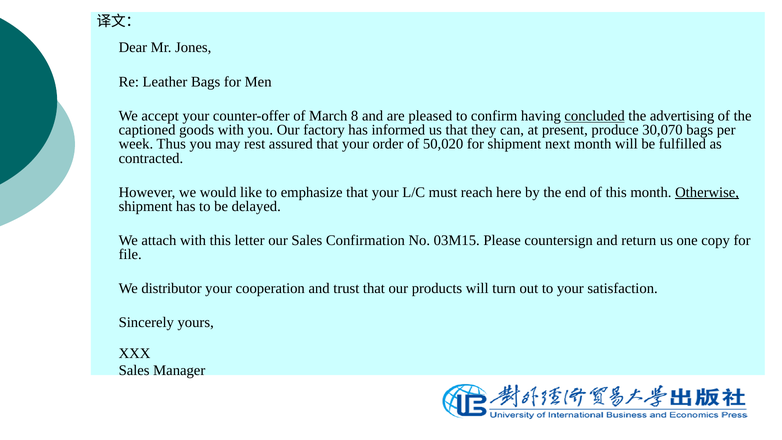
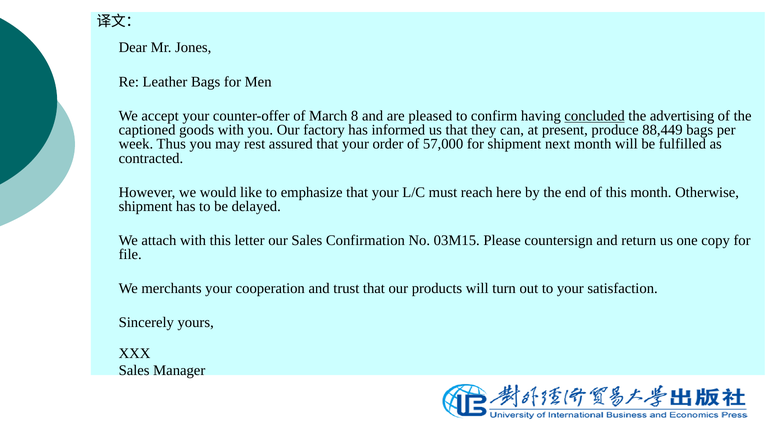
30,070: 30,070 -> 88,449 (662, 130)
50,020: 50,020 -> 57,000 (443, 144)
Otherwise underline: present -> none (707, 192)
distributor: distributor -> merchants (171, 288)
